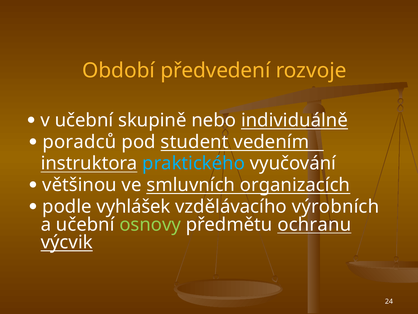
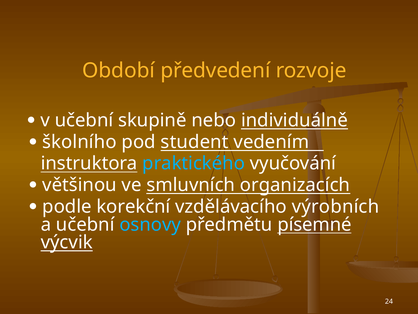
poradců: poradců -> školního (79, 142)
vyhlášek: vyhlášek -> korekční (133, 206)
osnovy colour: light green -> light blue (150, 224)
ochranu: ochranu -> písemné (314, 224)
